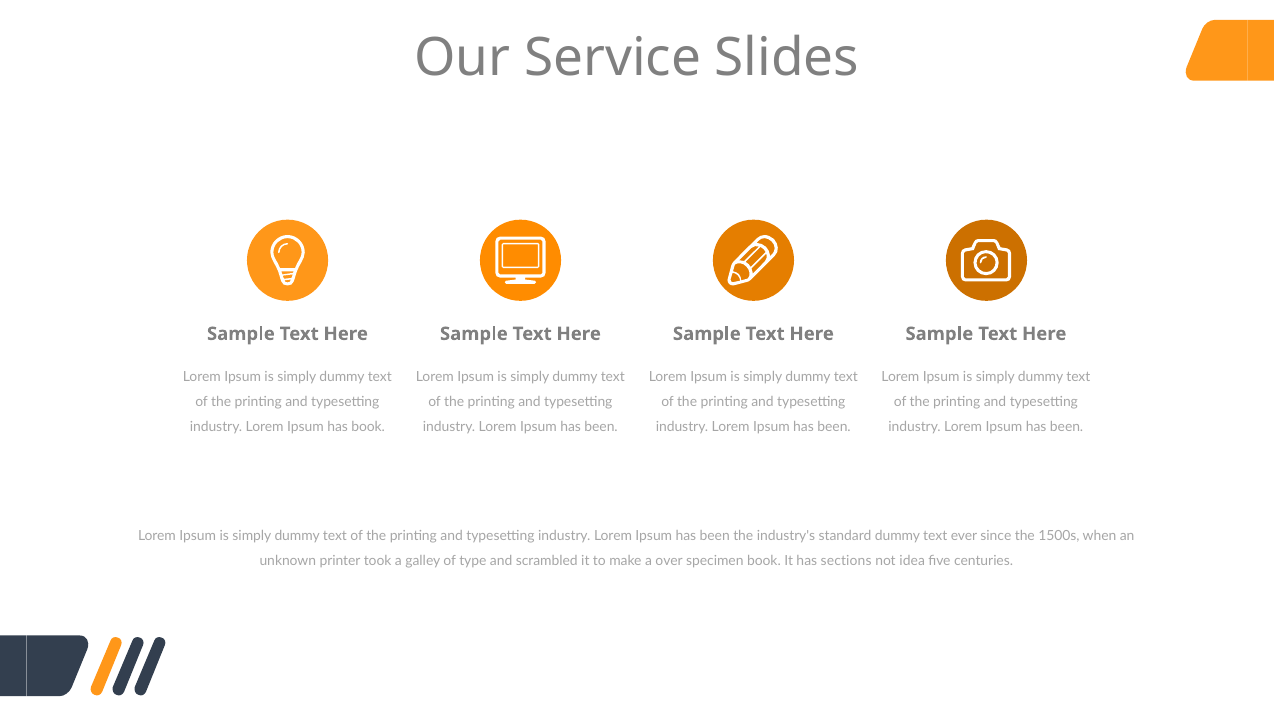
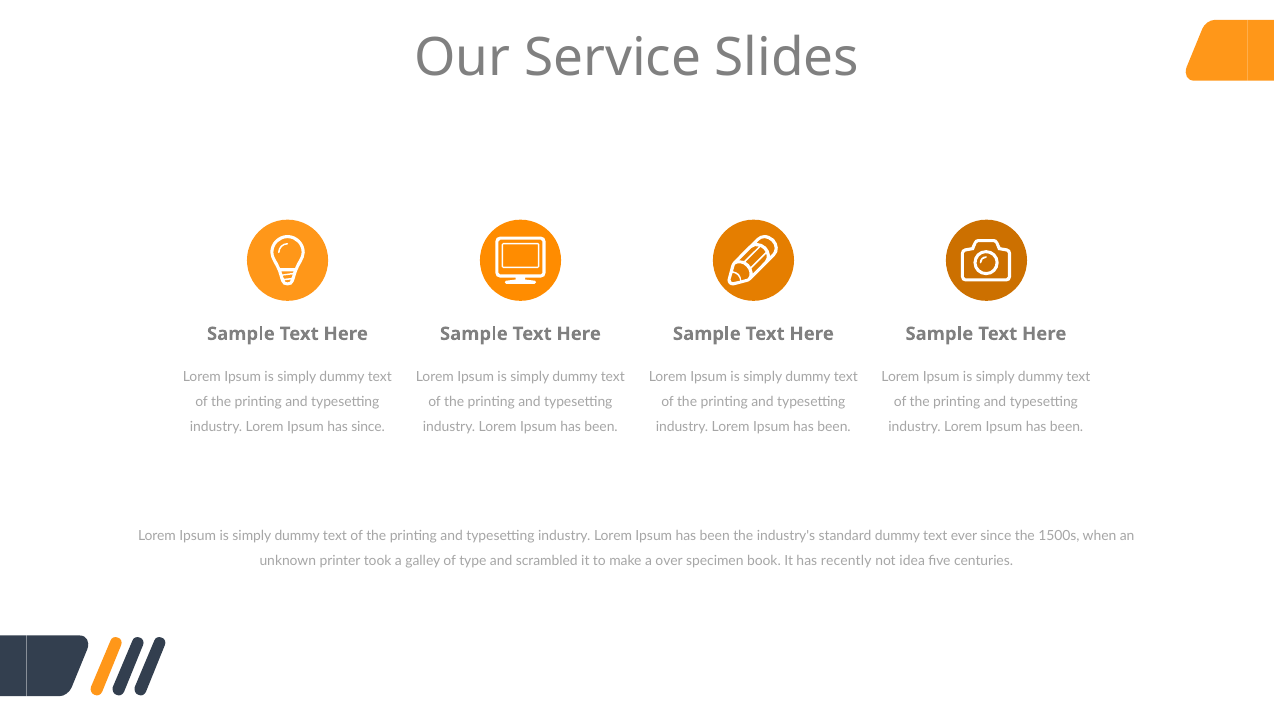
has book: book -> since (368, 426)
sections: sections -> recently (846, 560)
